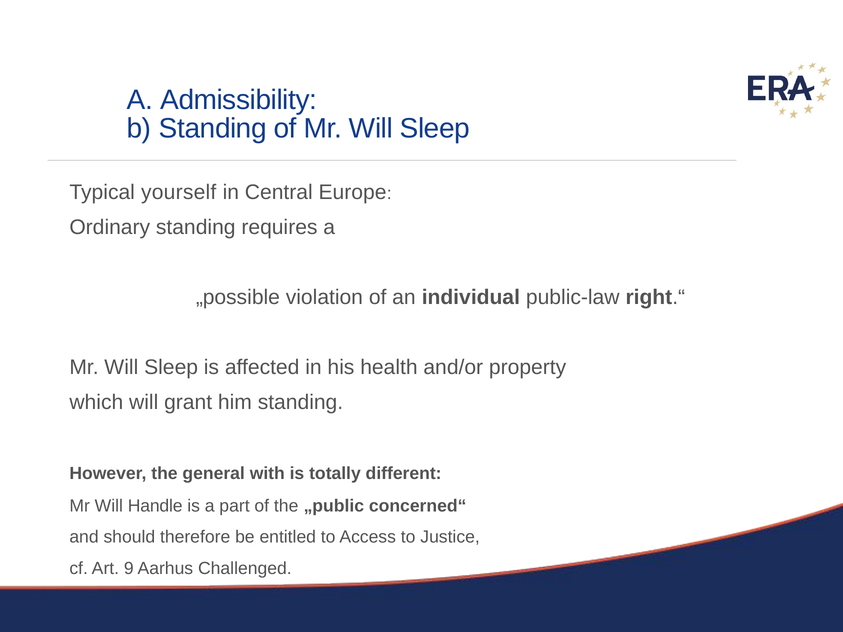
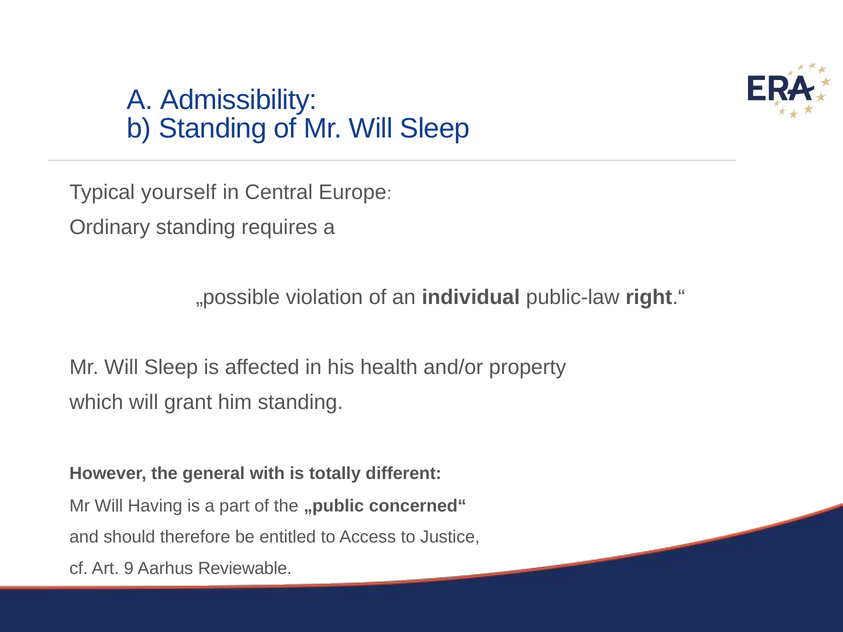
Handle: Handle -> Having (155, 506)
Challenged: Challenged -> Reviewable (245, 569)
